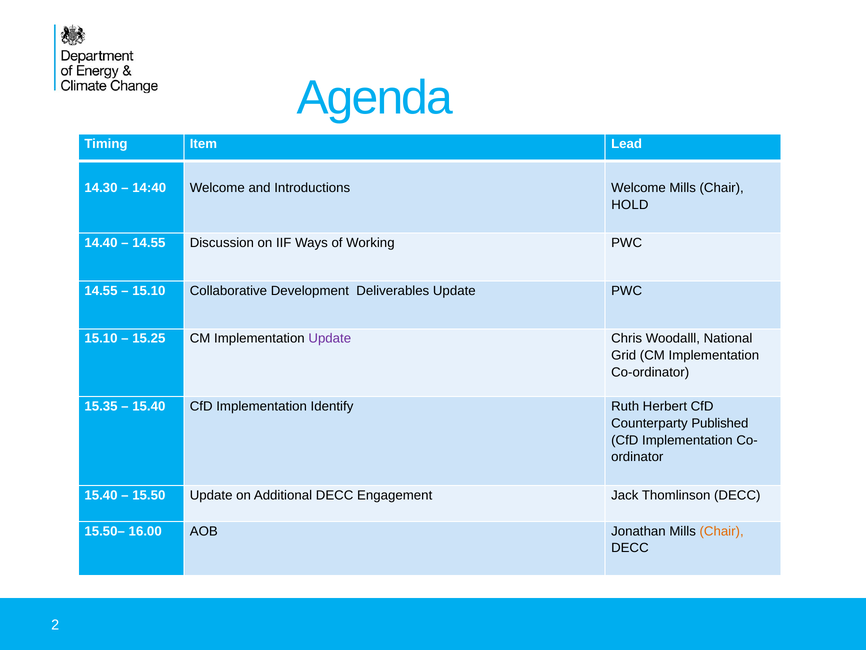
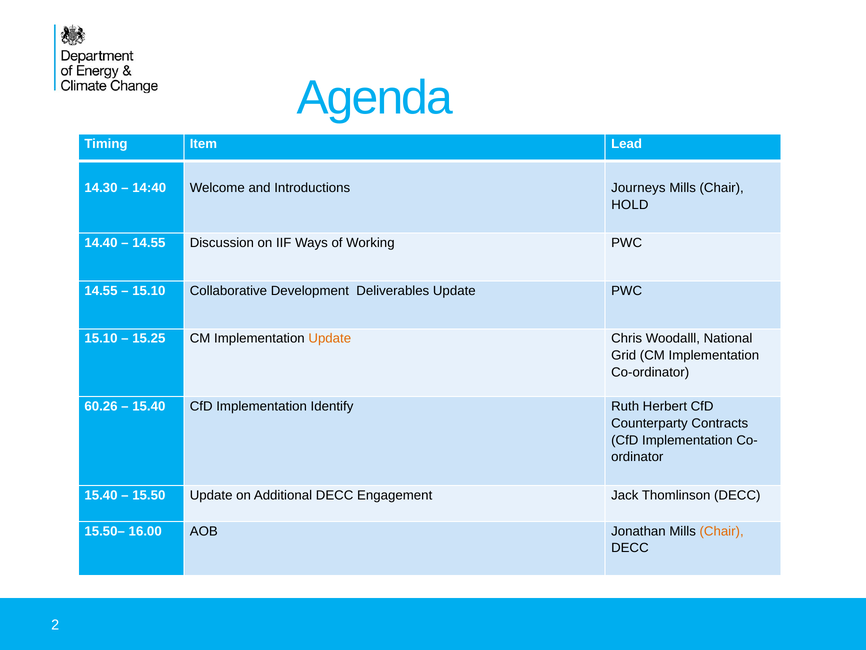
Introductions Welcome: Welcome -> Journeys (638, 188)
Update colour: purple -> orange (330, 338)
15.35: 15.35 -> 60.26 (101, 406)
Published: Published -> Contracts (720, 423)
